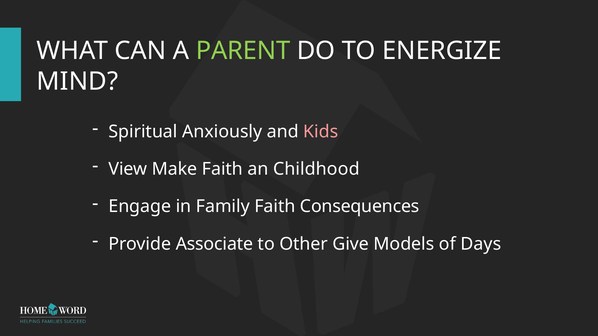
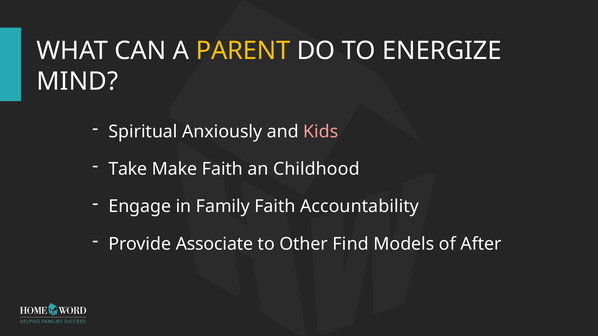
PARENT colour: light green -> yellow (243, 51)
View: View -> Take (128, 169)
Consequences: Consequences -> Accountability (360, 207)
Give: Give -> Find (351, 244)
Days: Days -> After (481, 244)
